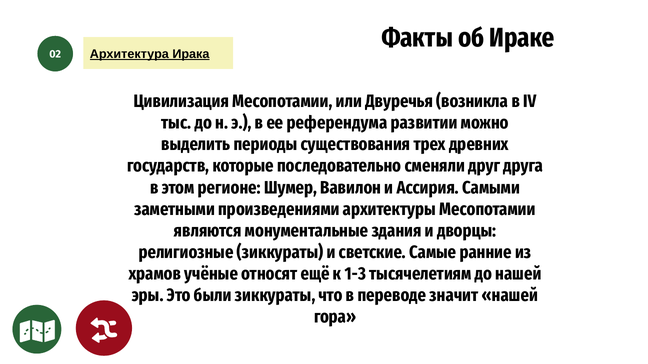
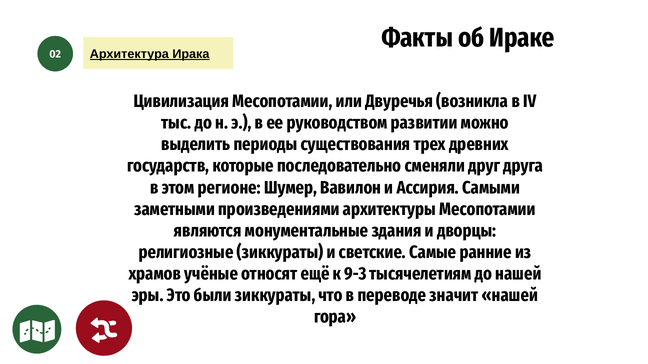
референдума: референдума -> руководством (337, 123)
1-3: 1-3 -> 9-3 (355, 274)
